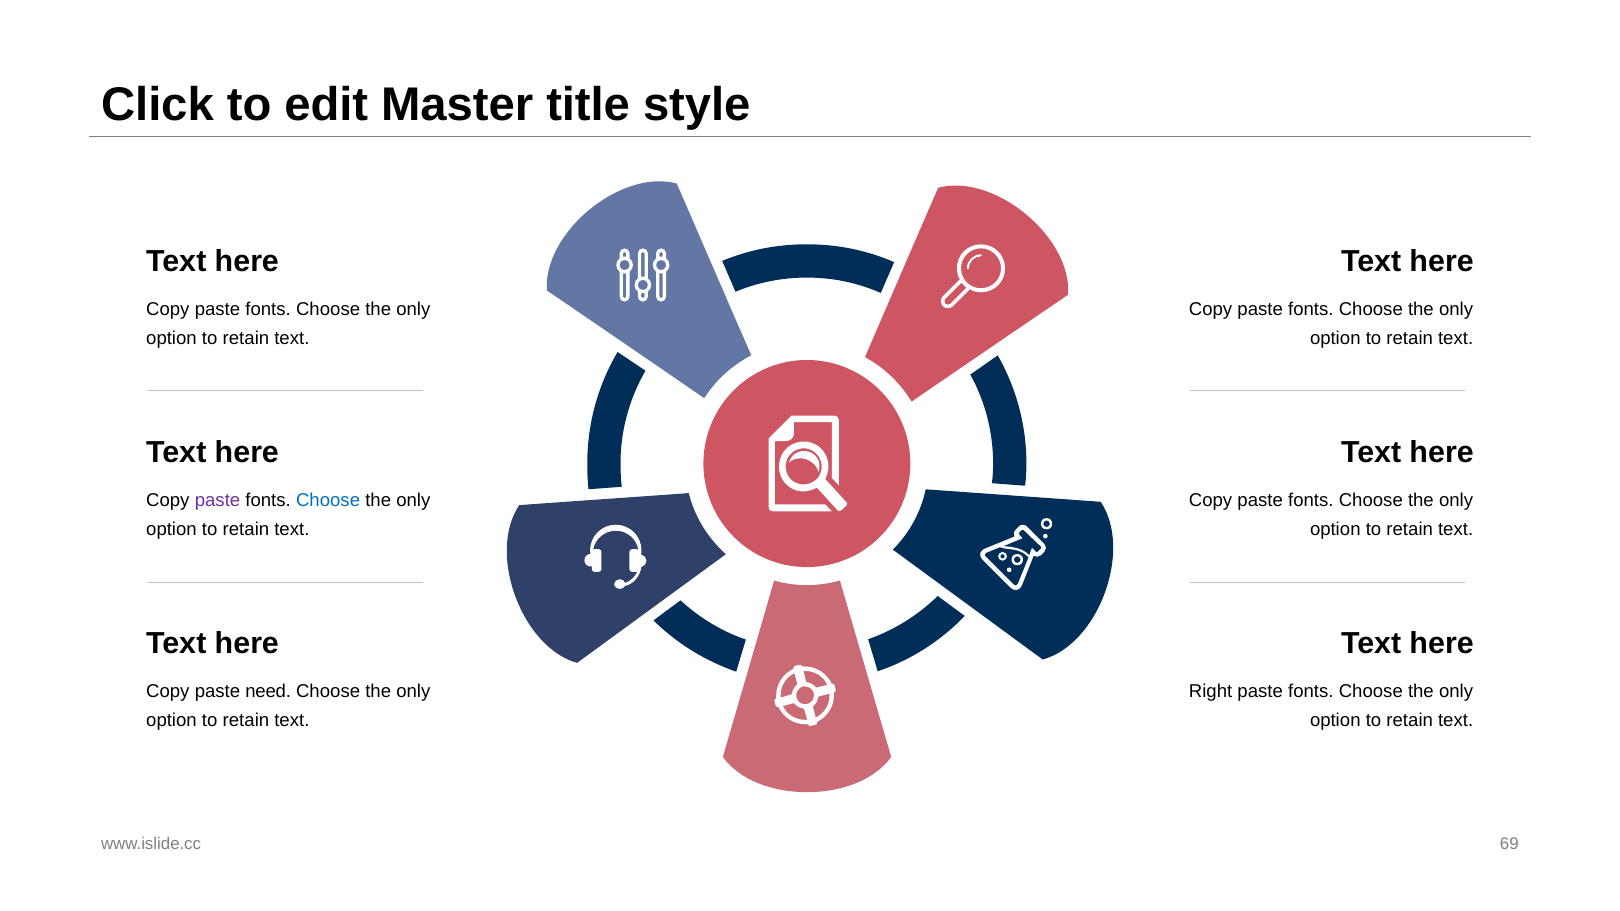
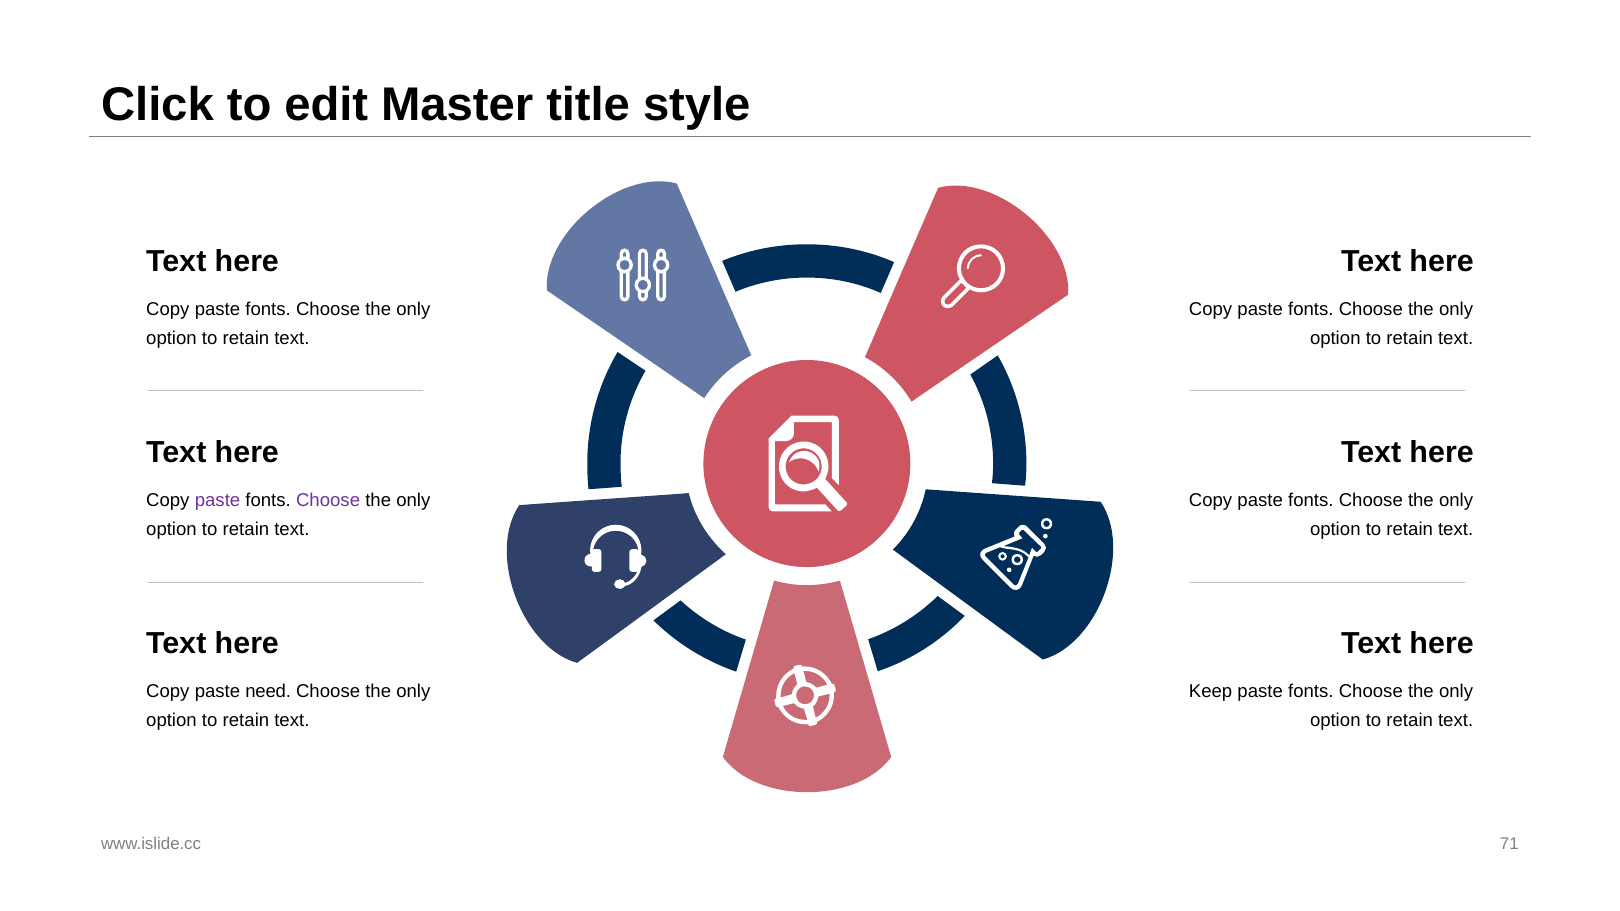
Choose colour: blue -> purple (328, 500)
Right: Right -> Keep (1211, 692)
69: 69 -> 71 (1509, 844)
